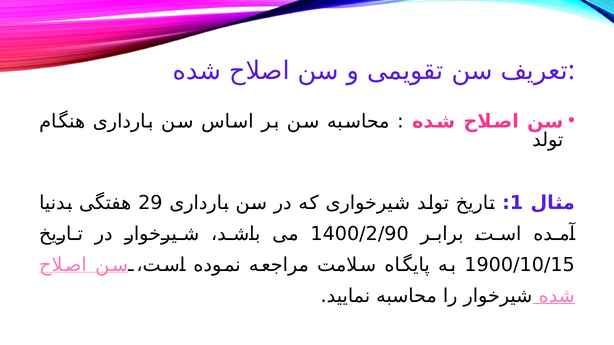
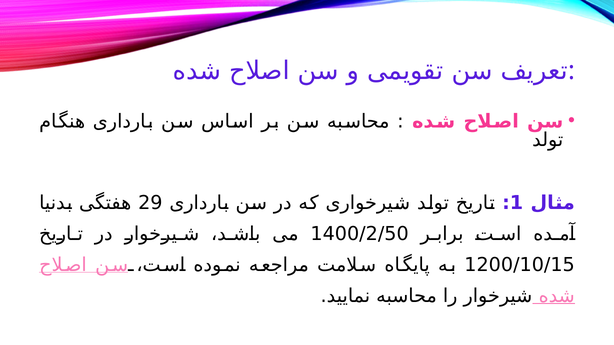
1400/2/90: 1400/2/90 -> 1400/2/50 (360, 234)
1900/10/15: 1900/10/15 -> 1200/10/15 (520, 265)
